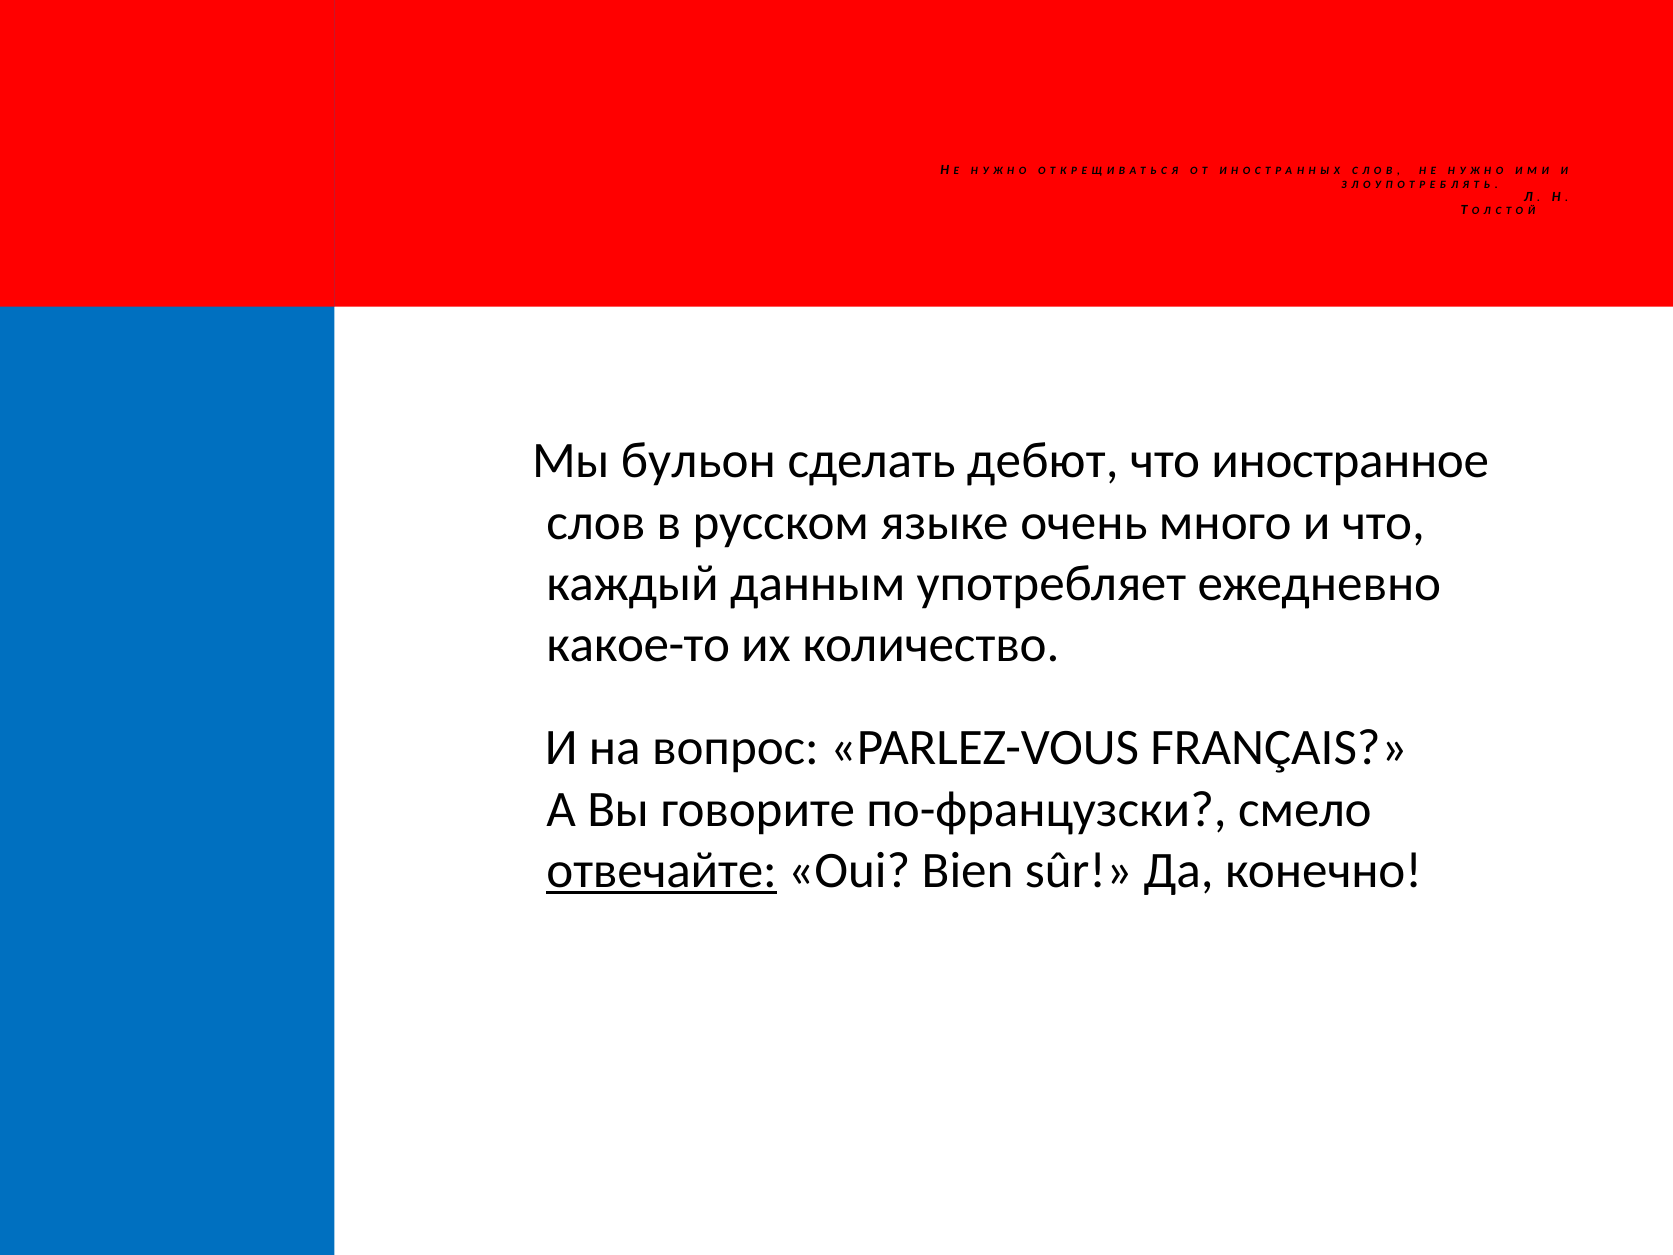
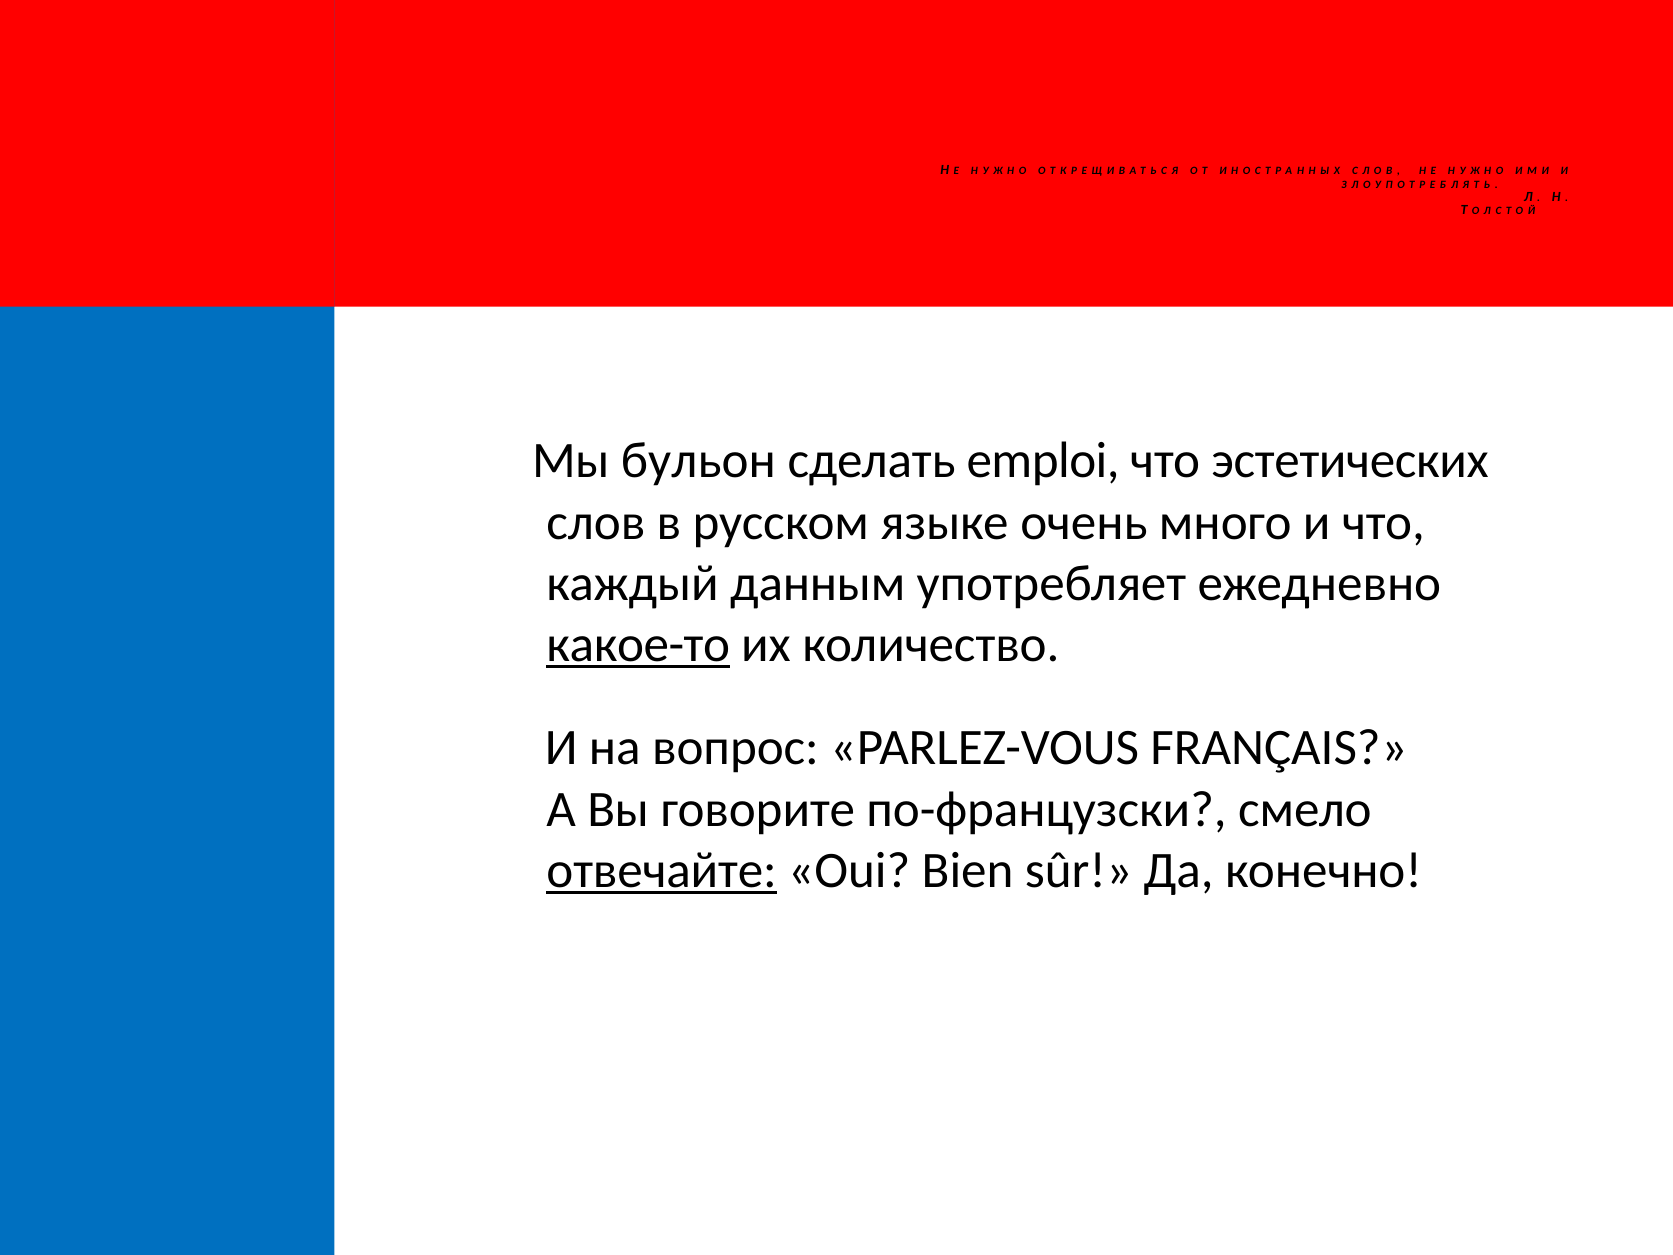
дебют: дебют -> emploi (1043, 461)
иностранное: иностранное -> эстетических (1350, 461)
какое-то underline: none -> present (638, 645)
